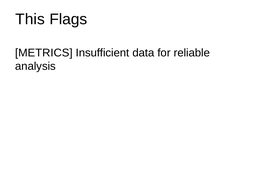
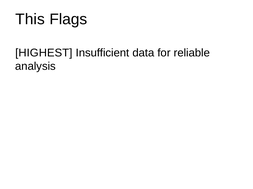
METRICS: METRICS -> HIGHEST (44, 53)
